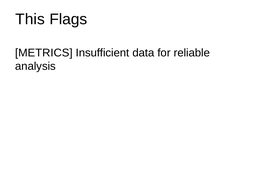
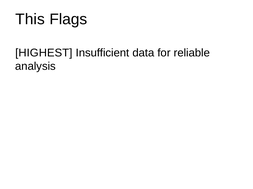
METRICS: METRICS -> HIGHEST (44, 53)
